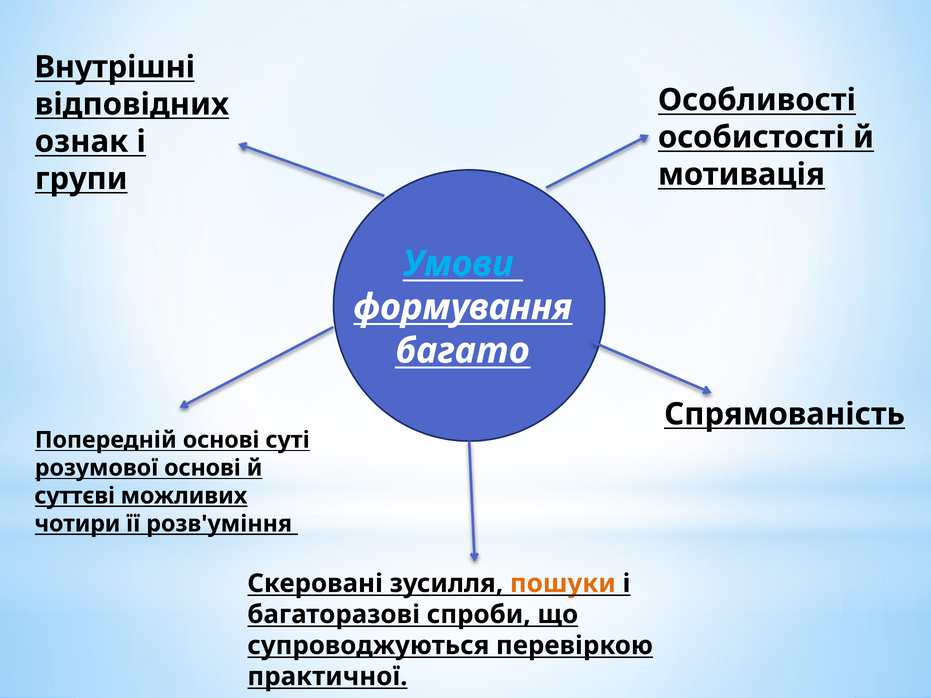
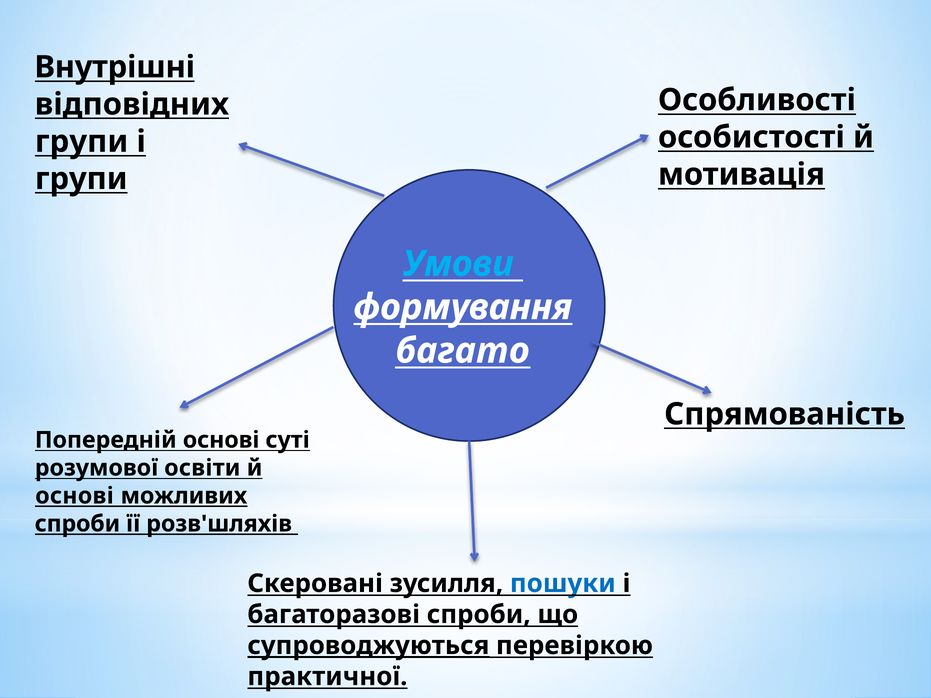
ознак: ознак -> групи (82, 142)
розумової основі: основі -> освіти (202, 468)
суттєві: суттєві -> основі (74, 496)
чотири: чотири -> спроби (77, 524)
розв'уміння: розв'уміння -> розв'шляхів (219, 524)
пошуки colour: orange -> blue (563, 584)
супроводжуються underline: none -> present (368, 646)
